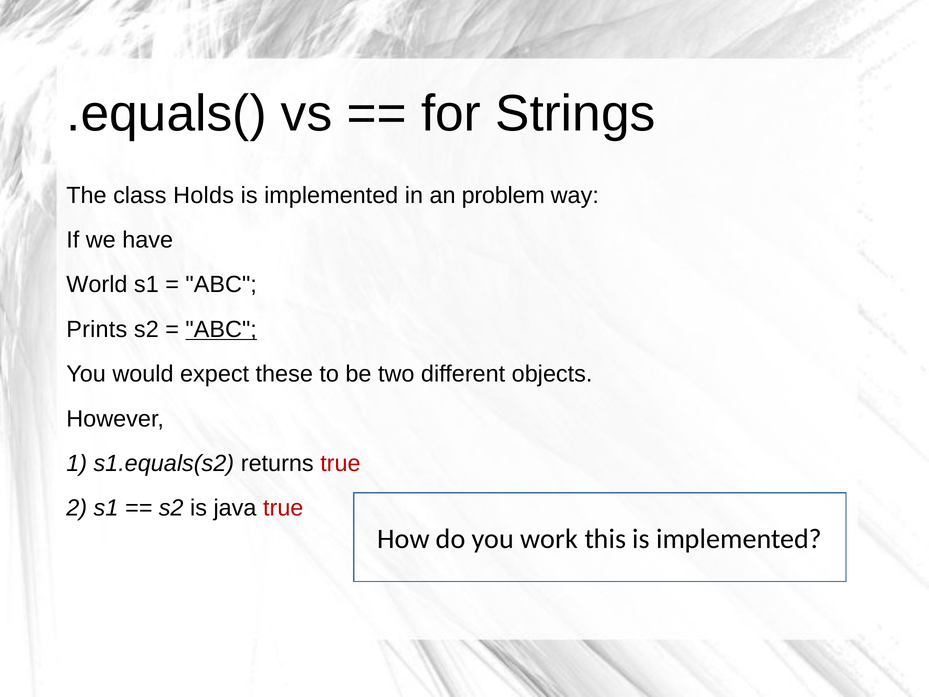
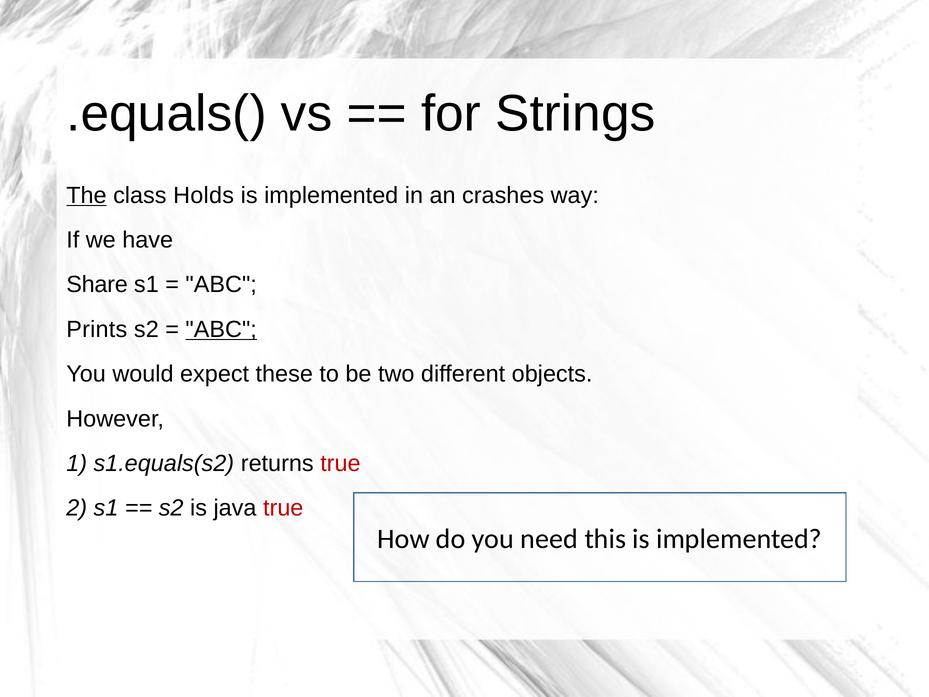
The underline: none -> present (86, 195)
problem: problem -> crashes (503, 195)
World: World -> Share (97, 285)
work: work -> need (549, 539)
